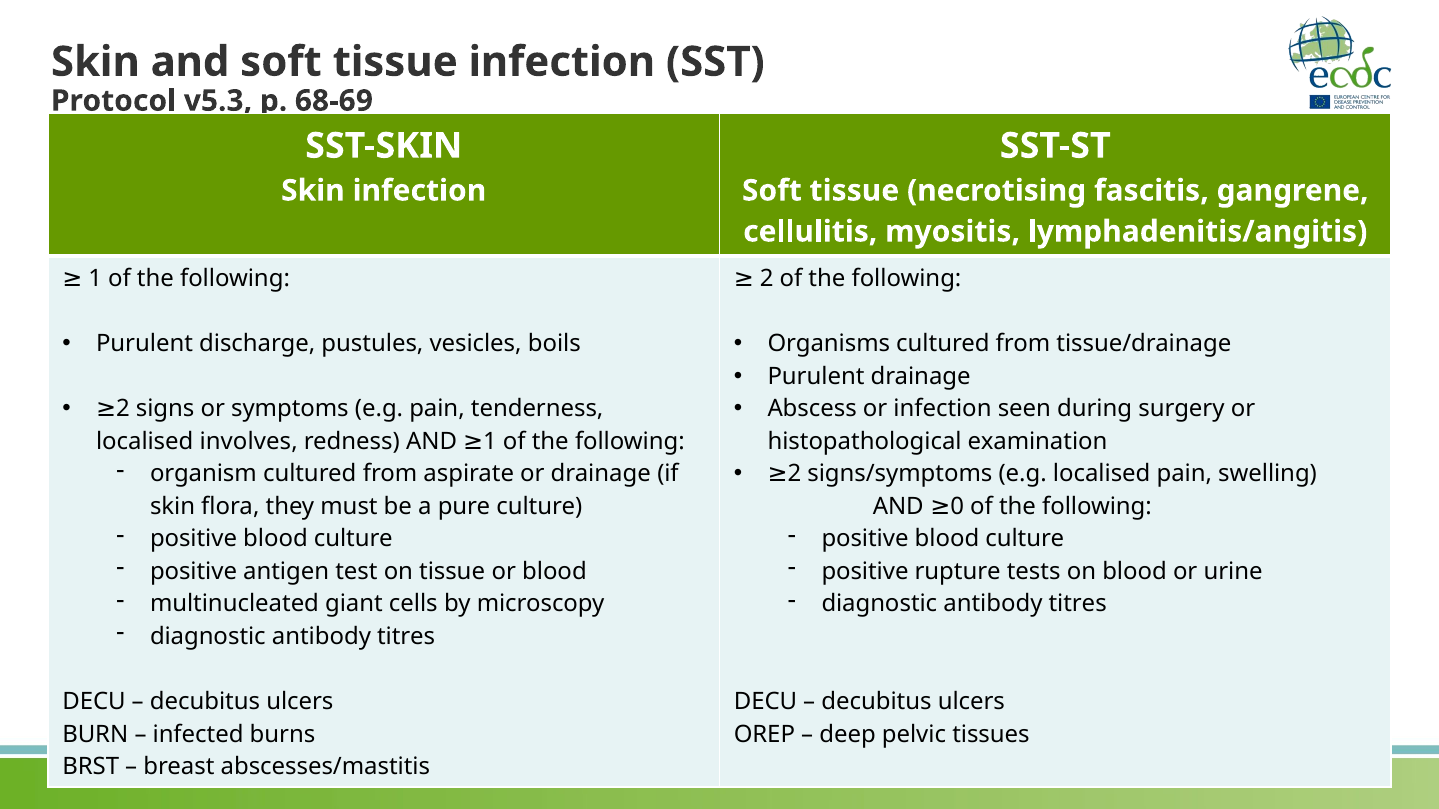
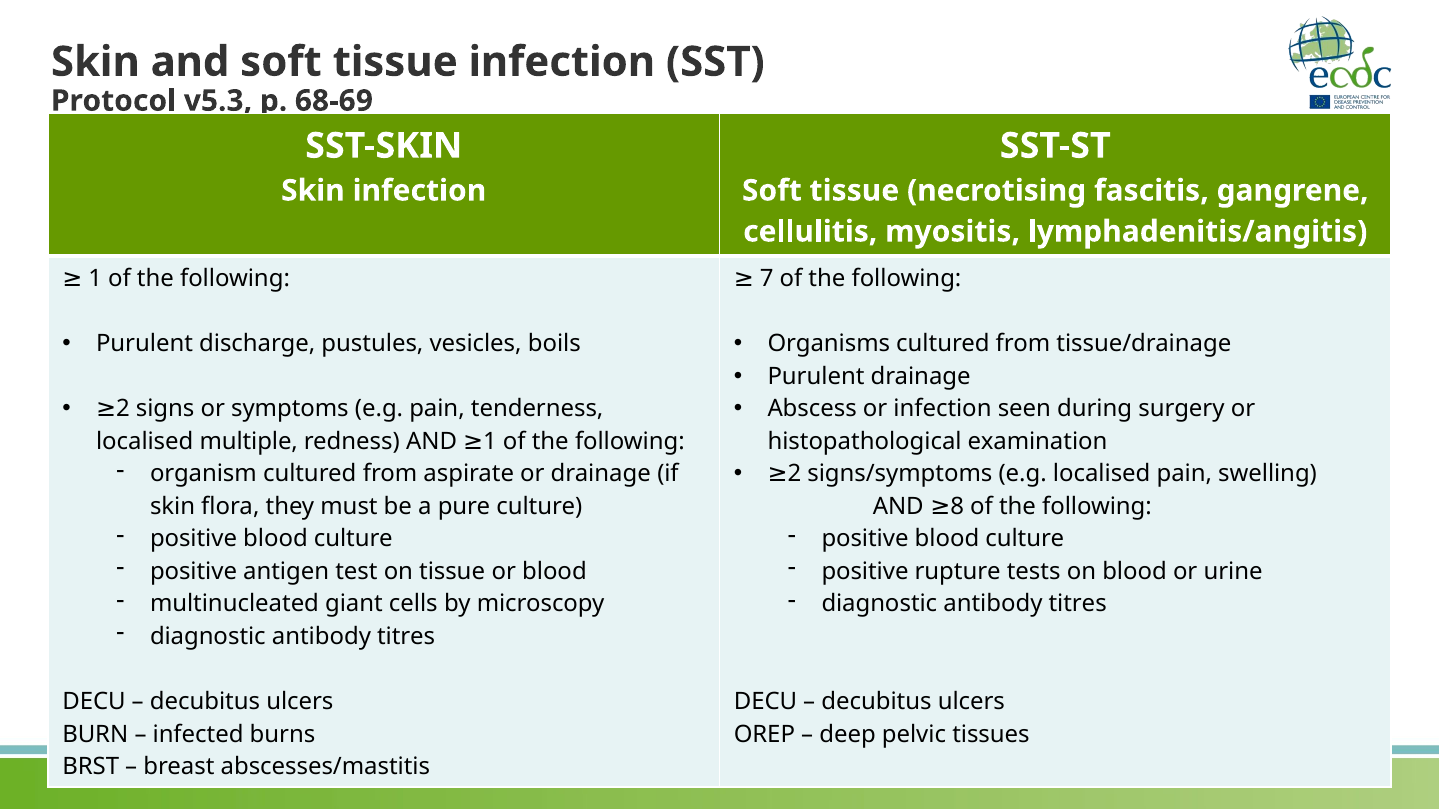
2: 2 -> 7 (767, 279)
involves: involves -> multiple (249, 442)
0: 0 -> 8 (957, 507)
